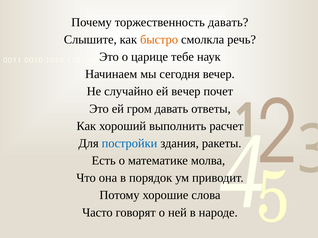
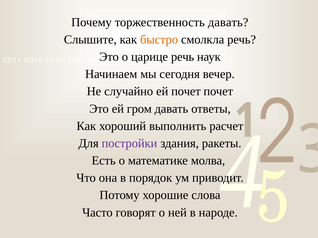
тебе: тебе -> речь (183, 57)
ей вечер: вечер -> почет (186, 92)
постройки colour: blue -> purple (130, 144)
